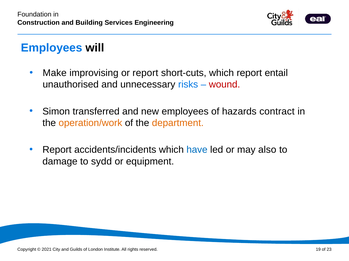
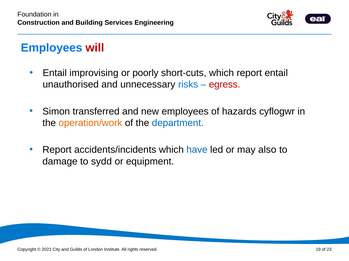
will colour: black -> red (95, 48)
Make: Make -> Entail (55, 73)
or report: report -> poorly (145, 73)
wound: wound -> egress (225, 85)
contract: contract -> cyflogwr (277, 112)
department colour: orange -> blue (178, 123)
